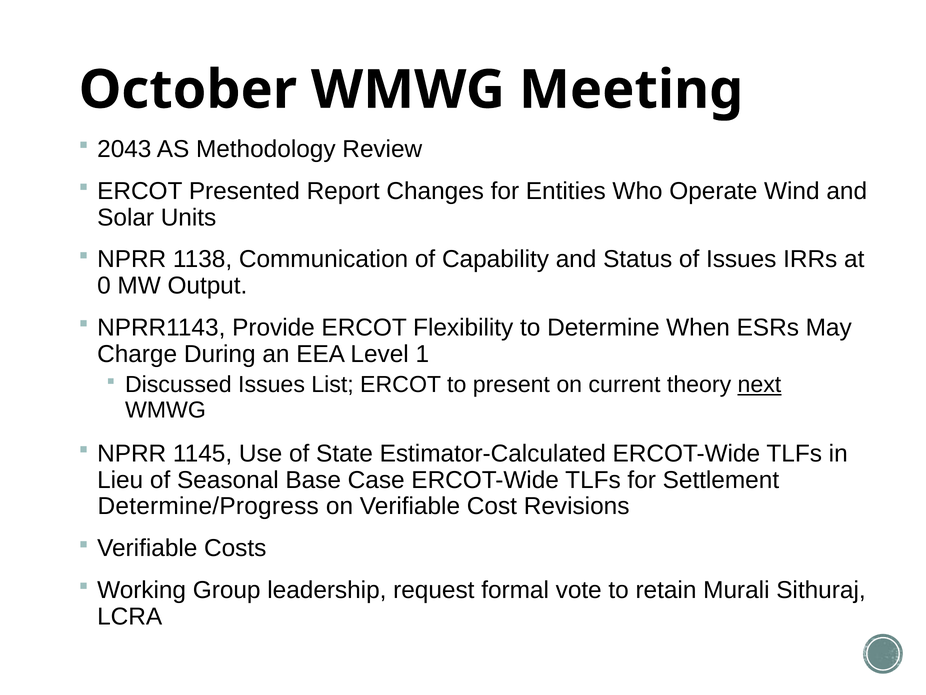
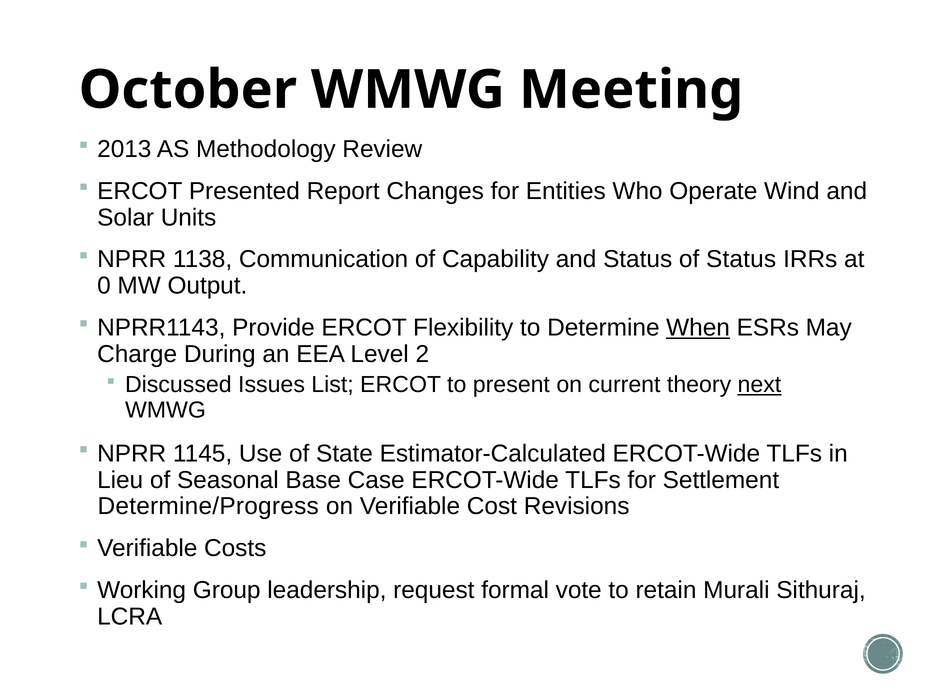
2043: 2043 -> 2013 (124, 149)
of Issues: Issues -> Status (741, 259)
When underline: none -> present (698, 327)
1: 1 -> 2 (422, 354)
